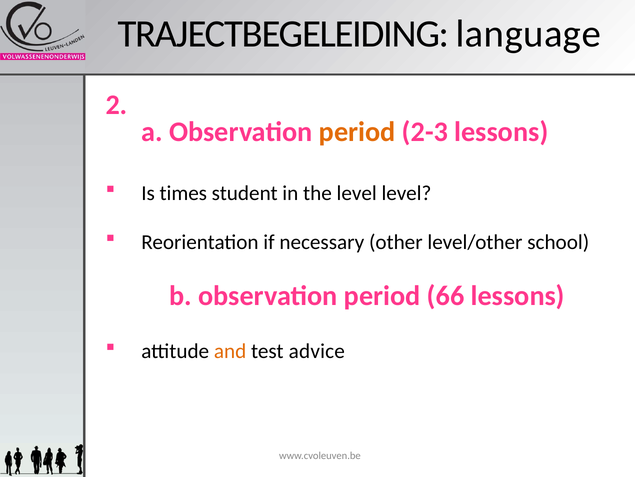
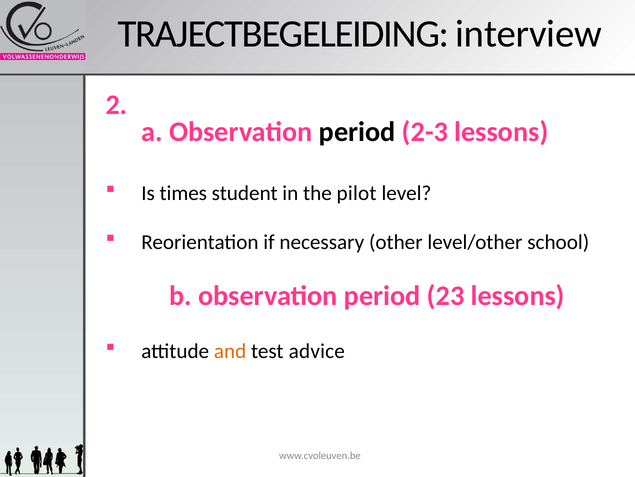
language: language -> interview (529, 34)
period colour: orange -> black (357, 132)
the level: level -> pilot (357, 193)
66: 66 -> 23 (446, 296)
